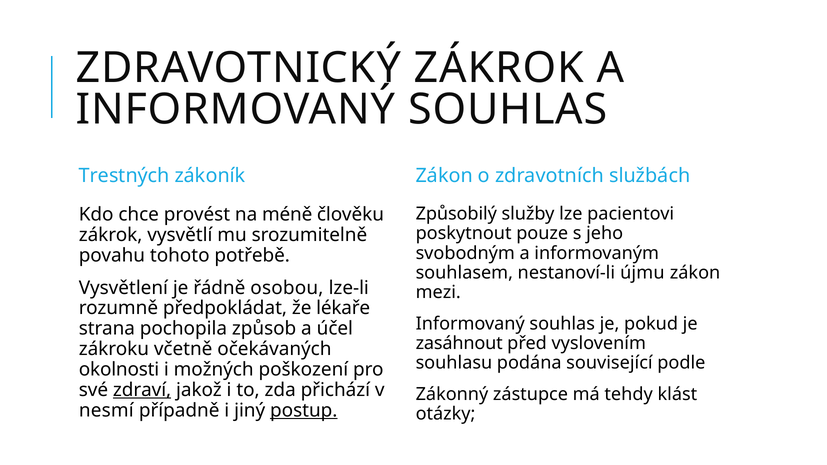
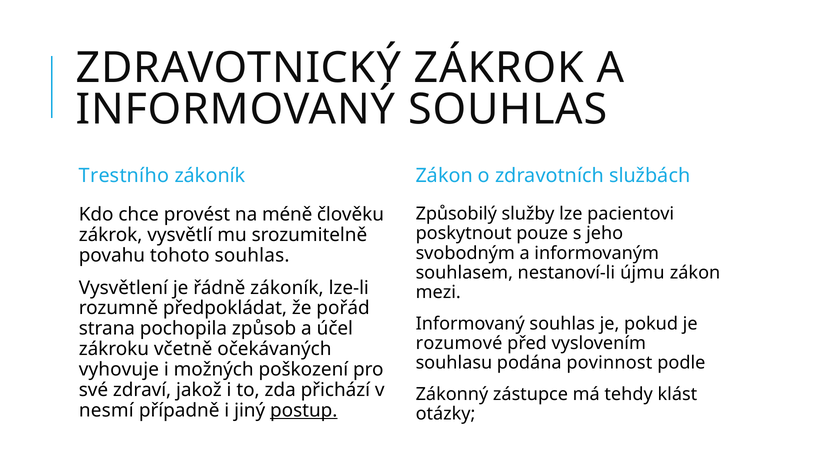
Trestných: Trestných -> Trestního (124, 176)
tohoto potřebě: potřebě -> souhlas (252, 255)
řádně osobou: osobou -> zákoník (287, 288)
lékaře: lékaře -> pořád (343, 308)
zasáhnout: zasáhnout -> rozumové (459, 343)
související: související -> povinnost (609, 363)
okolnosti: okolnosti -> vyhovuje (119, 370)
zdraví underline: present -> none (142, 390)
